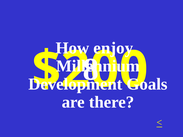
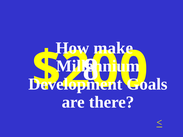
enjoy: enjoy -> make (113, 48)
